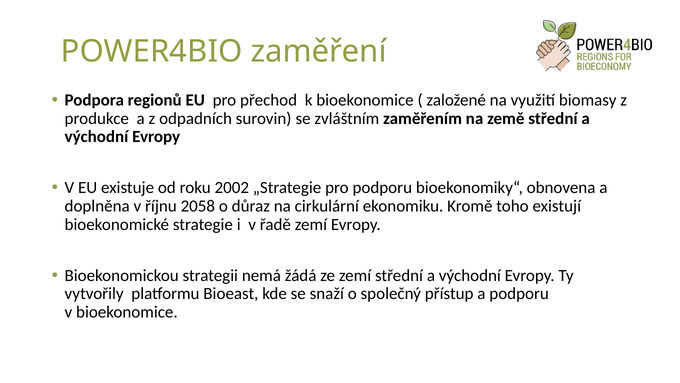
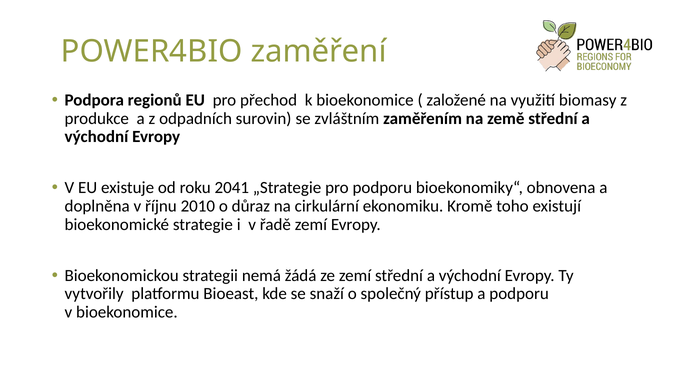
2002: 2002 -> 2041 (232, 188)
2058: 2058 -> 2010 (198, 206)
